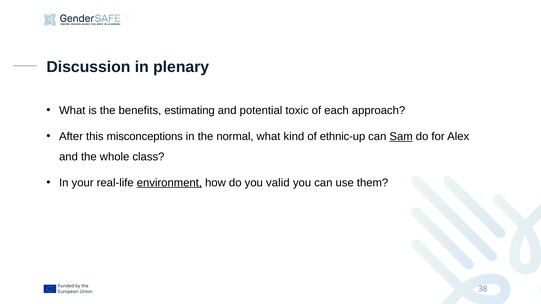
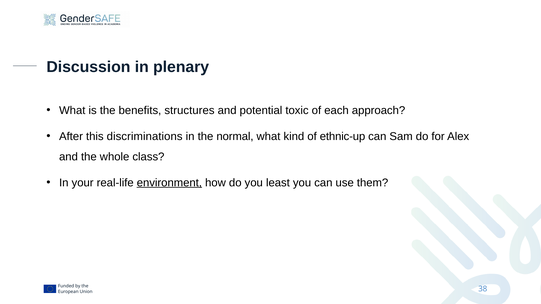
estimating: estimating -> structures (189, 111)
misconceptions: misconceptions -> discriminations (145, 137)
Sam underline: present -> none (401, 137)
valid: valid -> least (278, 183)
